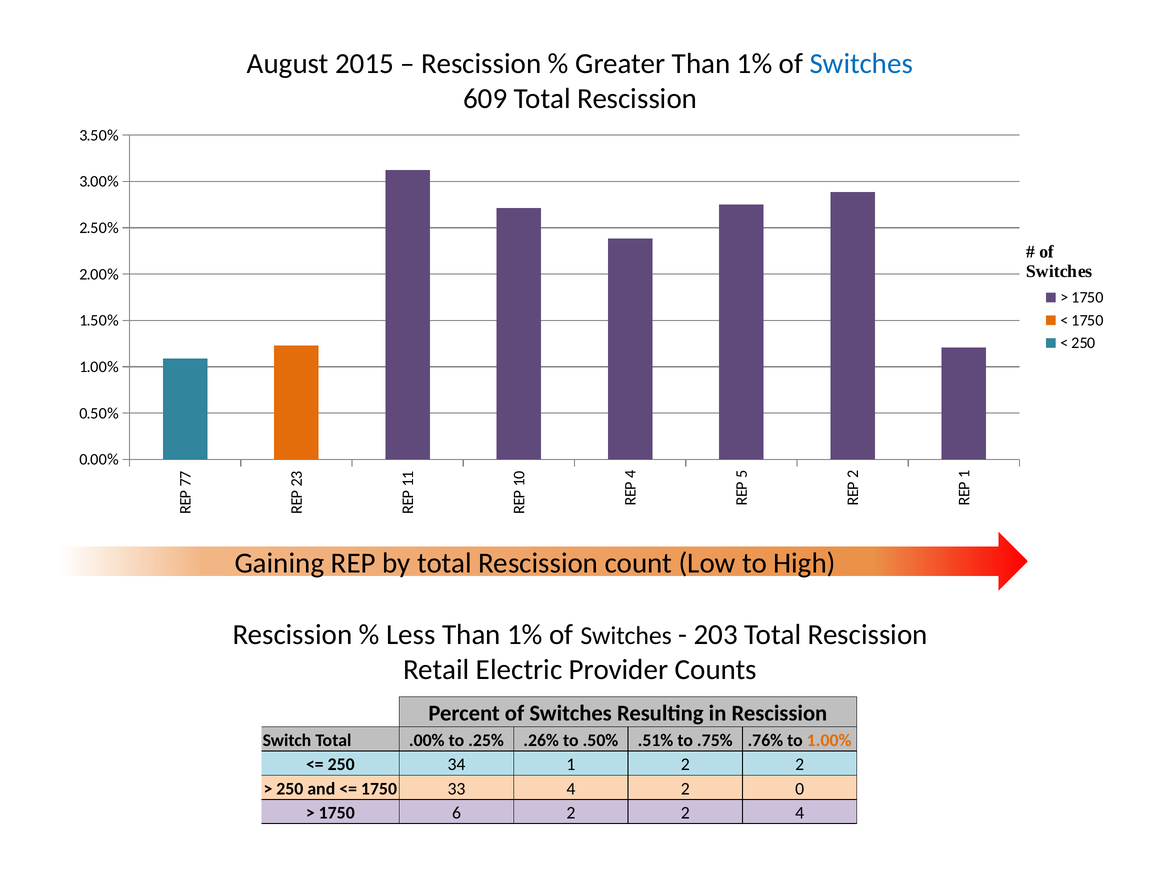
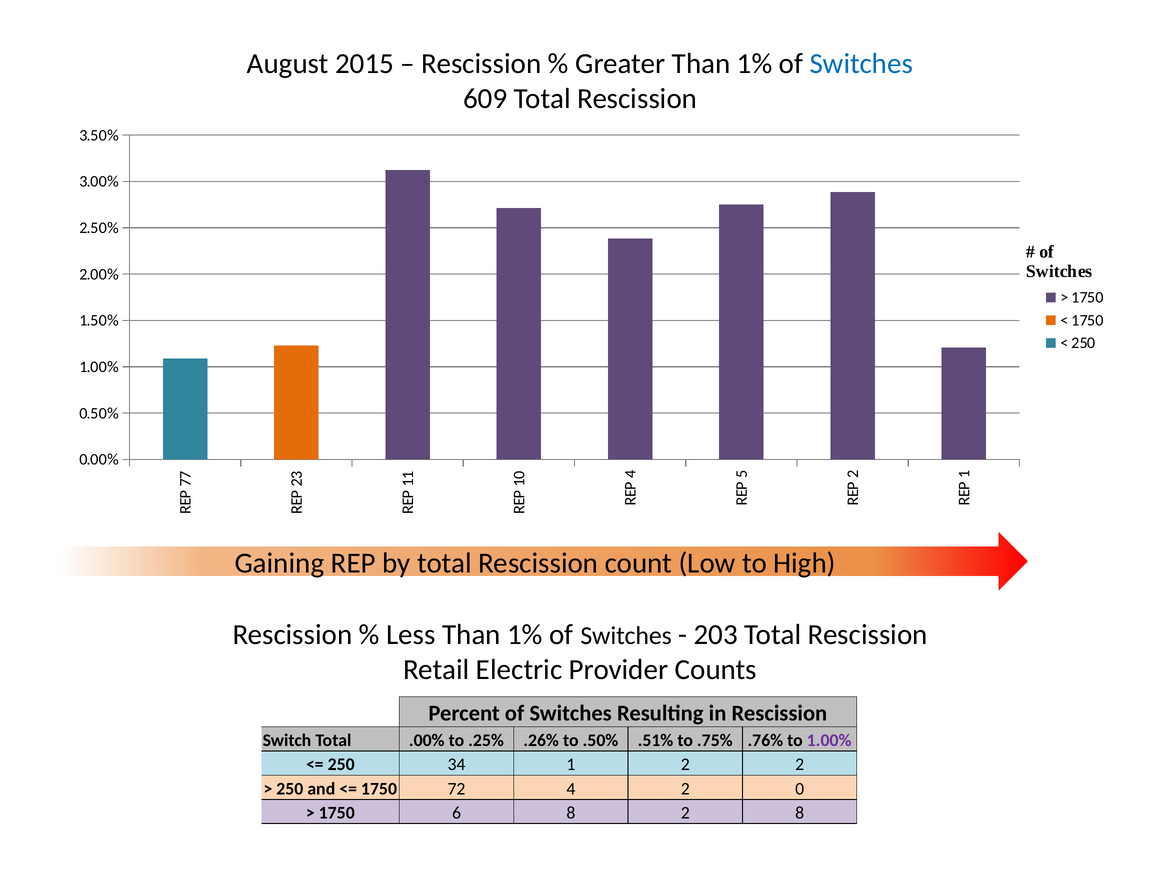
1.00% colour: orange -> purple (829, 741)
33: 33 -> 72 (456, 789)
6 2: 2 -> 8 (571, 813)
2 4: 4 -> 8 (800, 813)
